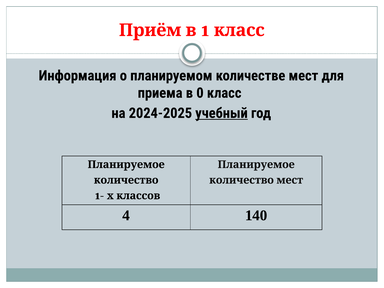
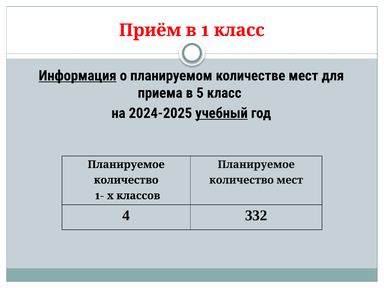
Информация underline: none -> present (78, 76)
0: 0 -> 5 (200, 93)
140: 140 -> 332 (256, 216)
